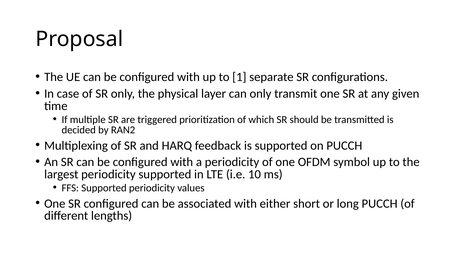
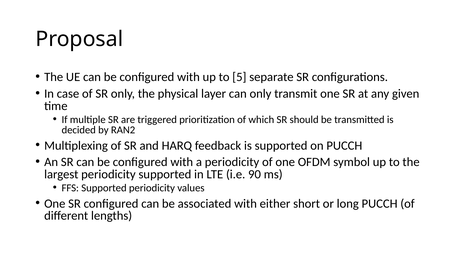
1: 1 -> 5 (239, 77)
10: 10 -> 90 (255, 174)
